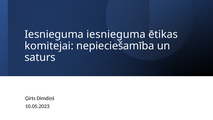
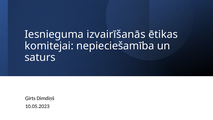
Iesnieguma iesnieguma: iesnieguma -> izvairīšanās (116, 34)
